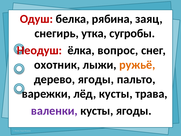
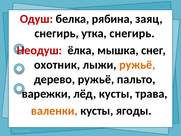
утка сугробы: сугробы -> снегирь (132, 33)
вопрос: вопрос -> мышка (118, 50)
дерево ягоды: ягоды -> ружьё (96, 79)
валенки colour: purple -> orange (54, 111)
